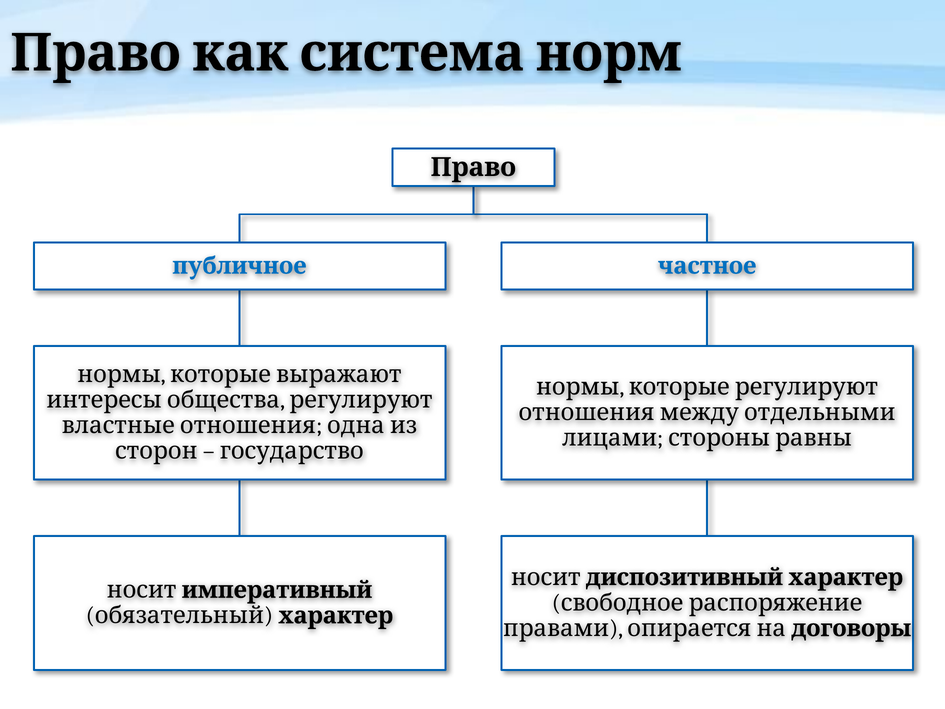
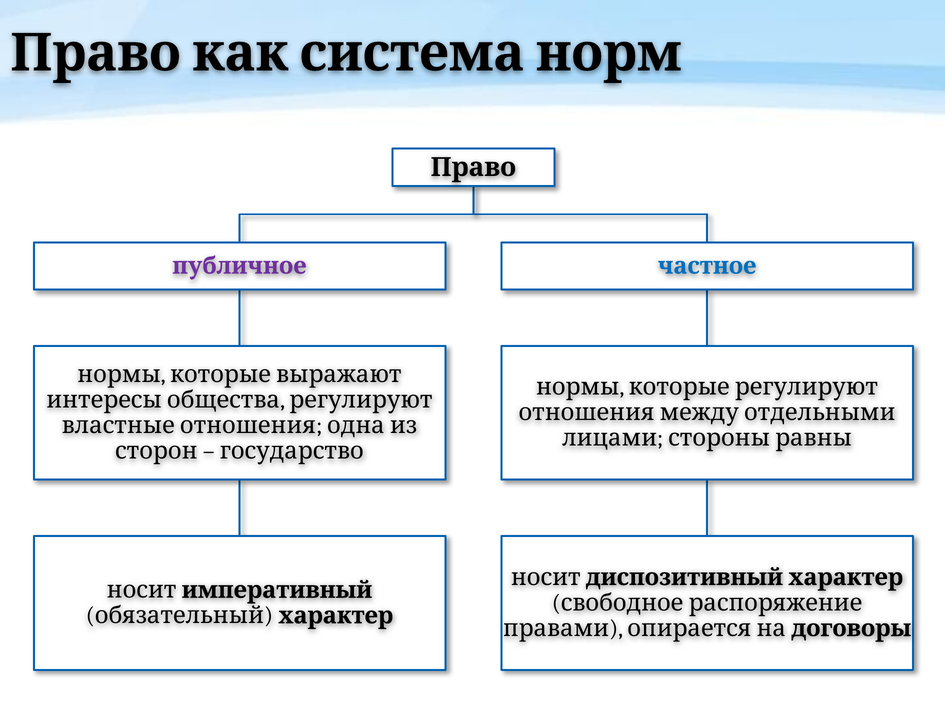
публичное colour: blue -> purple (239, 266)
